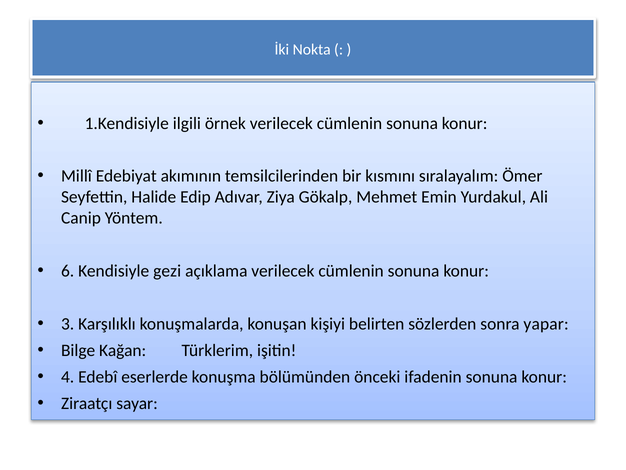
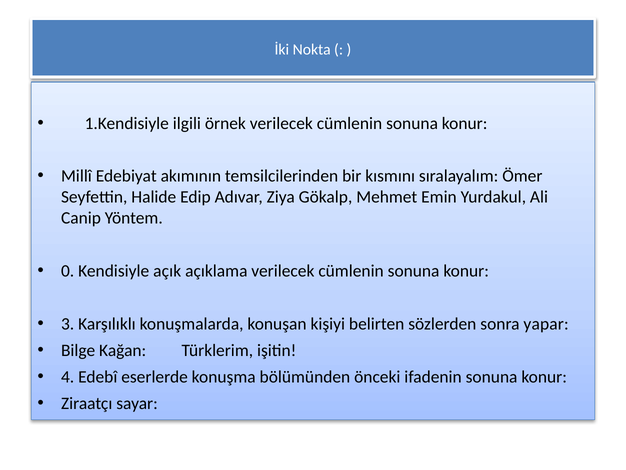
6: 6 -> 0 (68, 271)
gezi: gezi -> açık (167, 271)
